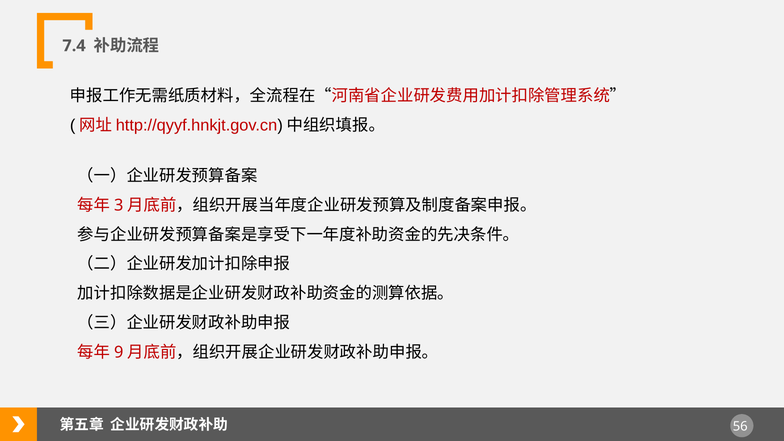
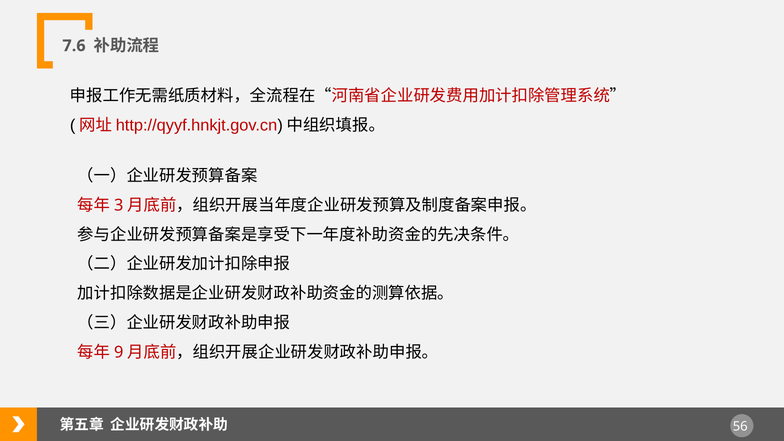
7.4: 7.4 -> 7.6 (74, 46)
